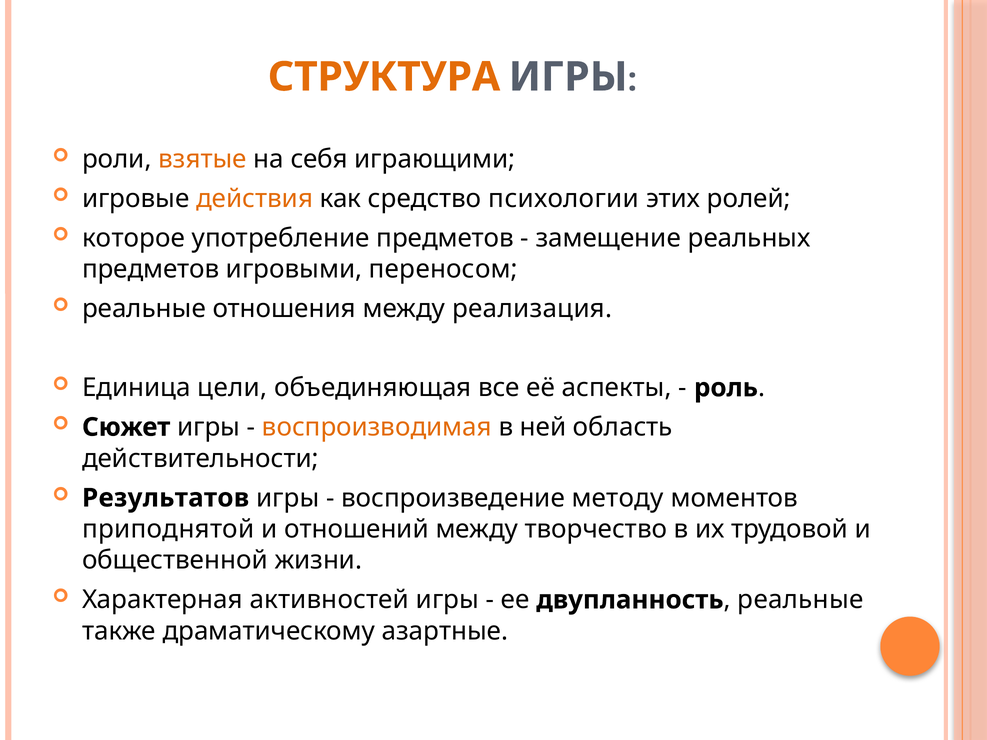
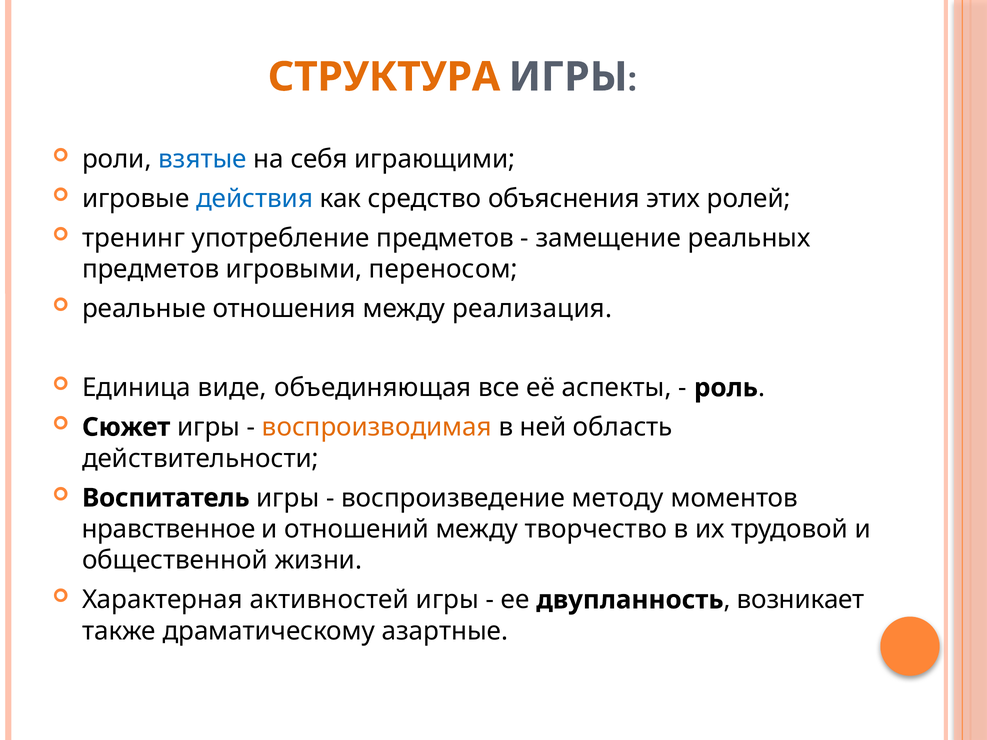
взятые colour: orange -> blue (202, 159)
действия colour: orange -> blue (255, 199)
психологии: психологии -> объяснения (564, 199)
которое: которое -> тренинг (134, 238)
цели: цели -> виде (232, 388)
Результатов: Результатов -> Воспитатель (166, 498)
приподнятой: приподнятой -> нравственное (169, 529)
реальные: реальные -> возникает (801, 600)
